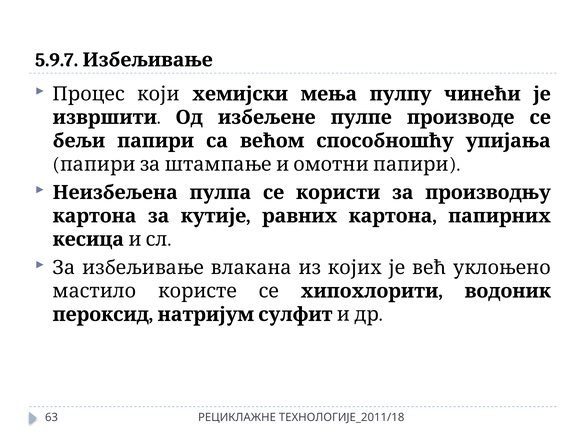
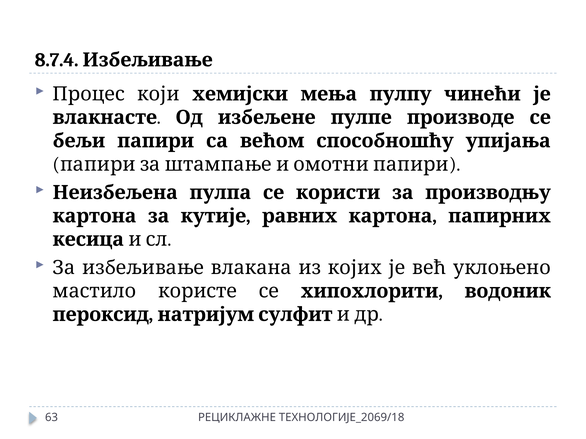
5.9.7: 5.9.7 -> 8.7.4 (57, 60)
извршити: извршити -> влакнасте (105, 118)
ТЕХНОЛОГИЈЕ_2011/18: ТЕХНОЛОГИЈЕ_2011/18 -> ТЕХНОЛОГИЈЕ_2069/18 (342, 418)
